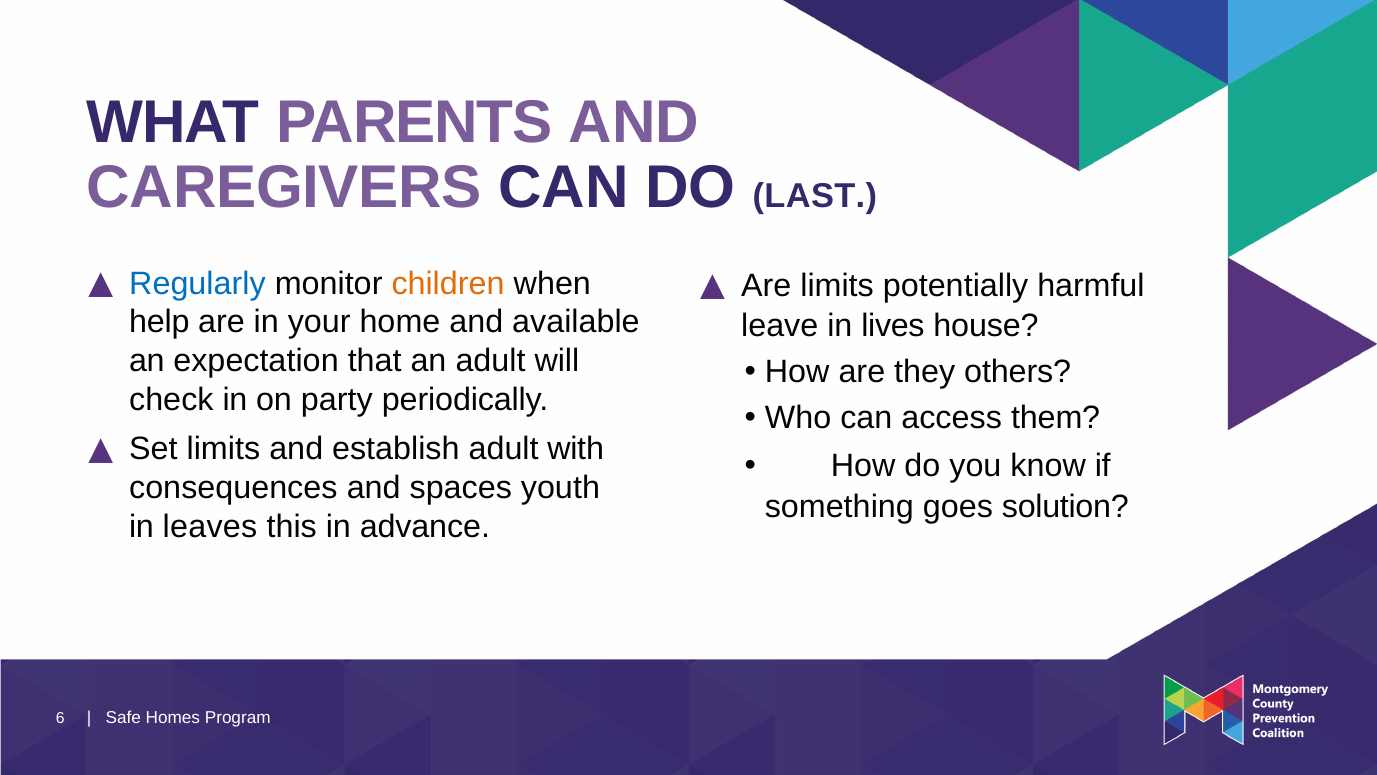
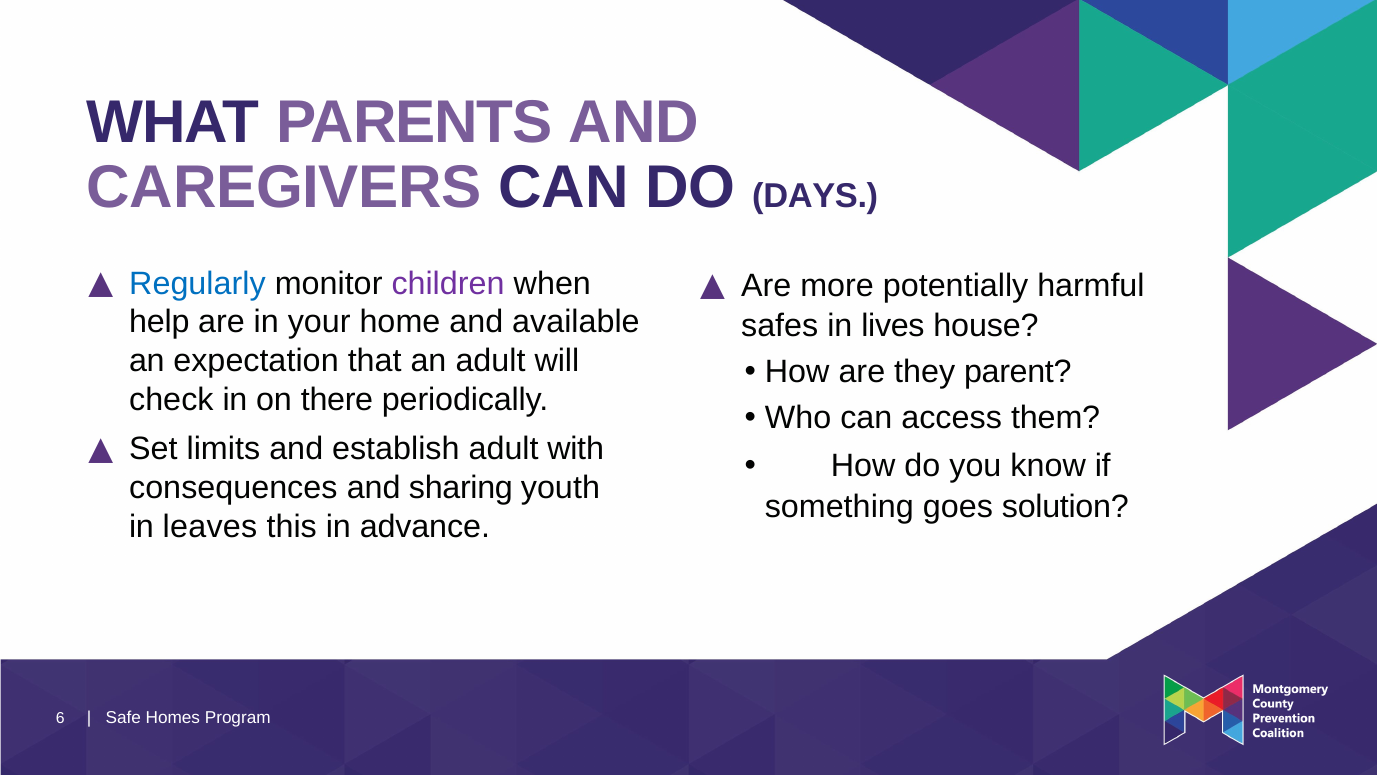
LAST: LAST -> DAYS (815, 196)
children colour: orange -> purple (448, 283)
Are limits: limits -> more (837, 285)
leave: leave -> safes (780, 326)
others: others -> parent (1018, 372)
party: party -> there (337, 400)
spaces: spaces -> sharing (461, 488)
